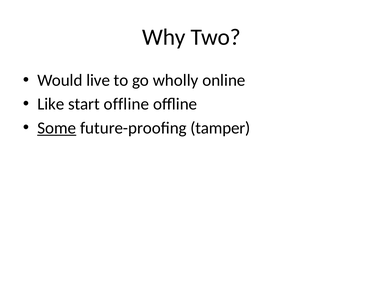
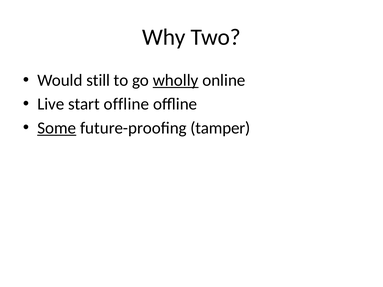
live: live -> still (98, 80)
wholly underline: none -> present (176, 80)
Like: Like -> Live (51, 104)
